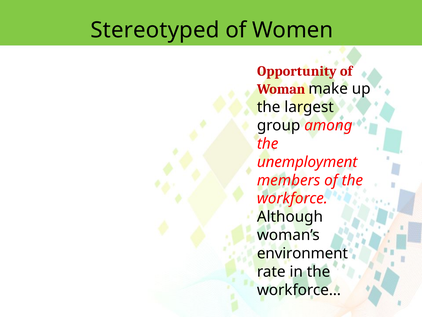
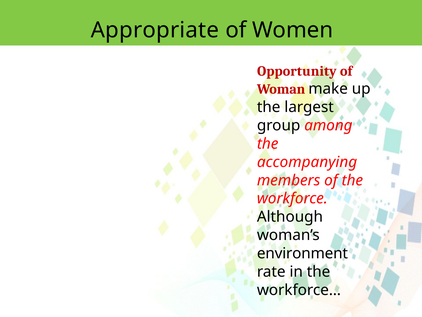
Stereotyped: Stereotyped -> Appropriate (155, 30)
unemployment: unemployment -> accompanying (307, 162)
